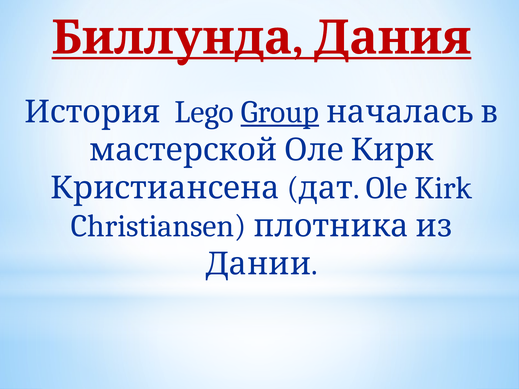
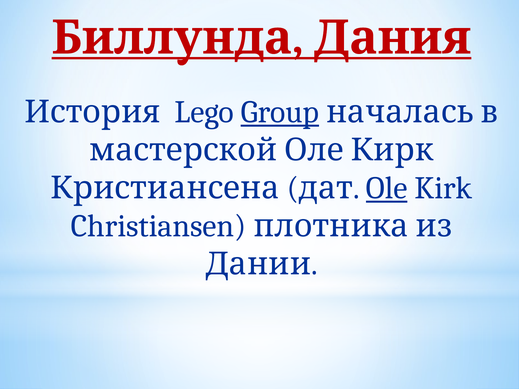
Ole underline: none -> present (387, 188)
